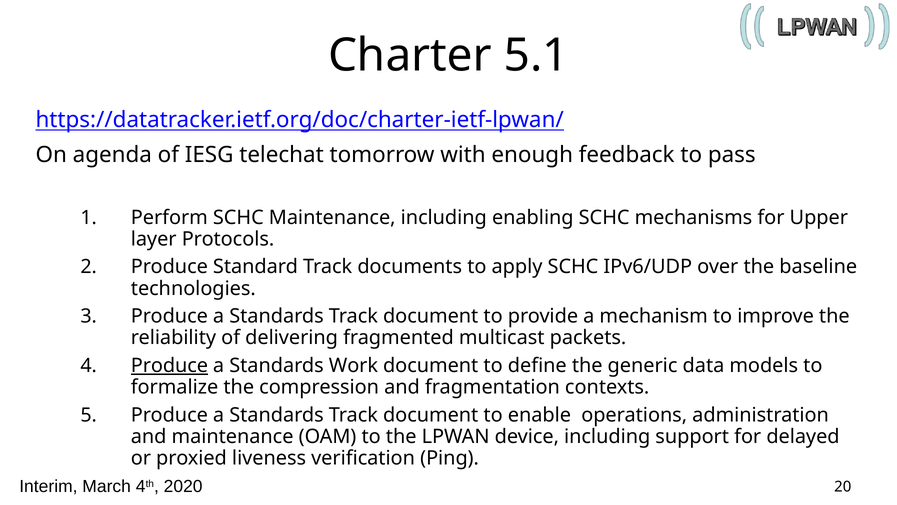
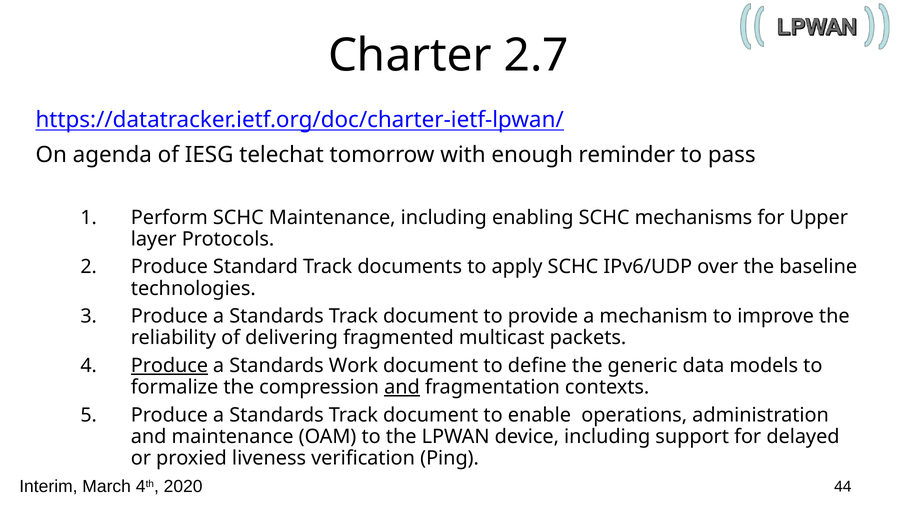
5.1: 5.1 -> 2.7 (536, 56)
feedback: feedback -> reminder (627, 154)
and underline: none -> present (402, 387)
20: 20 -> 44 (843, 487)
